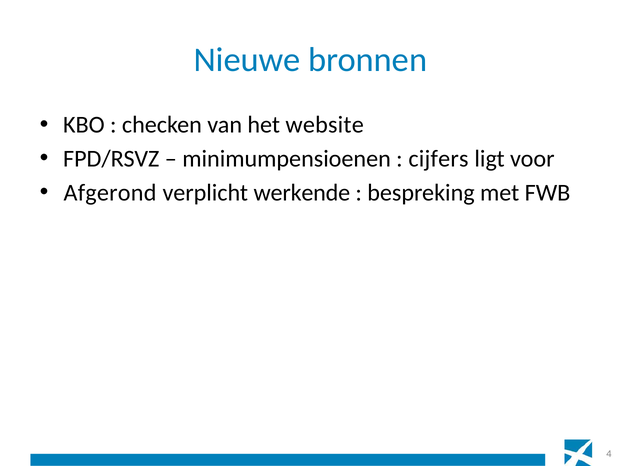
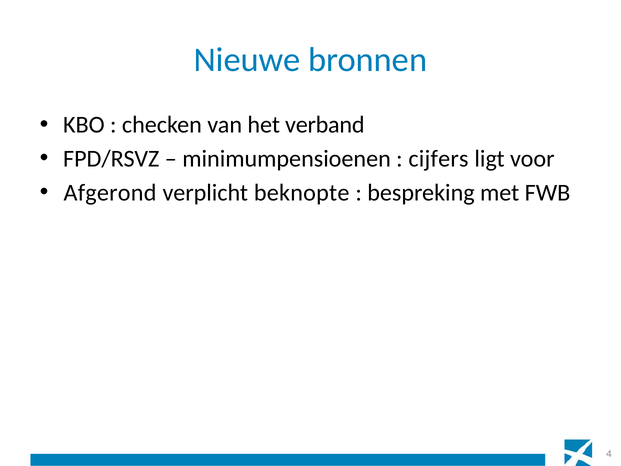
website: website -> verband (325, 125)
werkende: werkende -> beknopte (302, 192)
